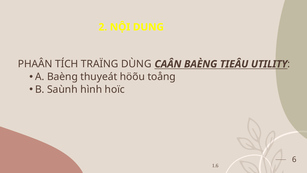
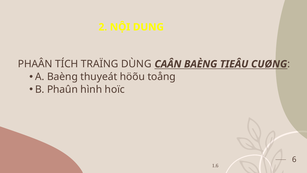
UTILITY: UTILITY -> CUØNG (269, 64)
Saùnh: Saùnh -> Phaûn (62, 89)
